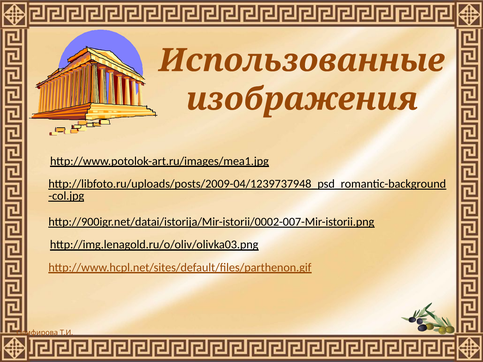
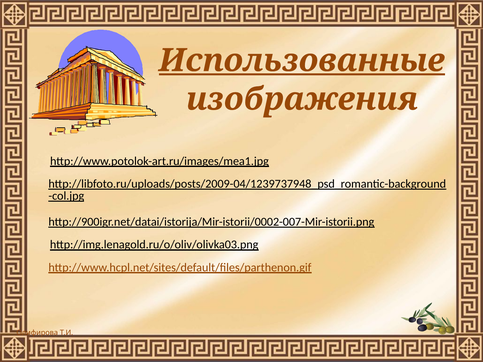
Использованные underline: none -> present (302, 61)
